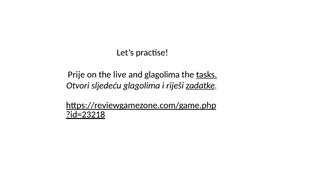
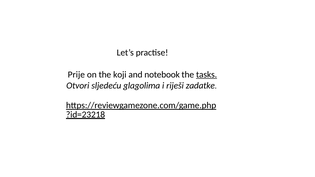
live: live -> koji (120, 75)
and glagolima: glagolima -> notebook (162, 75)
zadatke underline: present -> none (200, 86)
